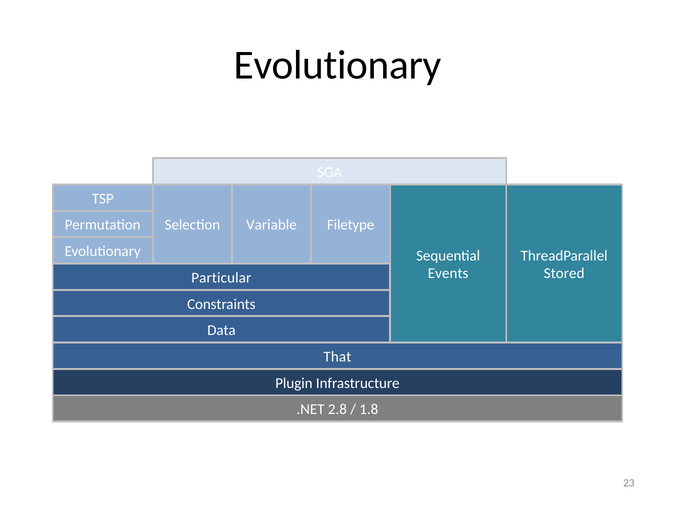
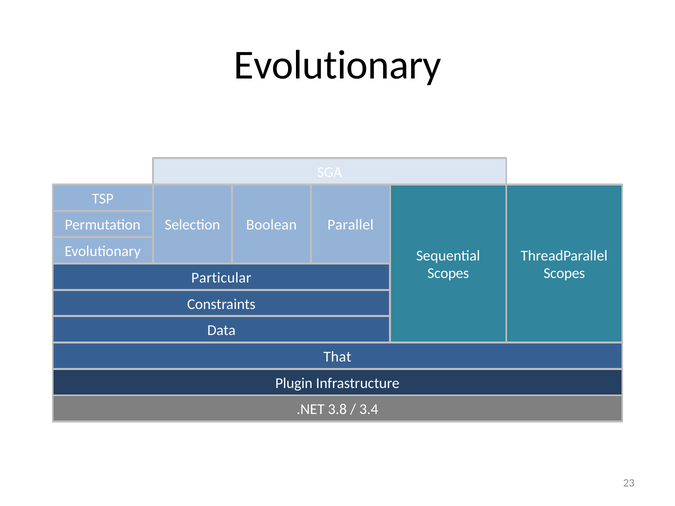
Variable: Variable -> Boolean (271, 225)
Filetype: Filetype -> Parallel (351, 225)
Events: Events -> Scopes (448, 274)
Stored: Stored -> Scopes (564, 274)
2.8: 2.8 -> 3.8 (337, 410)
1.8: 1.8 -> 3.4 (369, 410)
